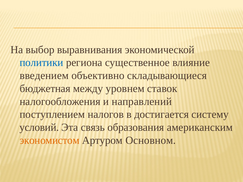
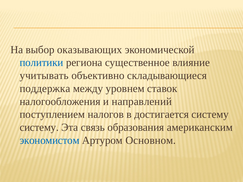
выравнивания: выравнивания -> оказывающих (90, 50)
введением: введением -> учитывать (44, 76)
бюджетная: бюджетная -> поддержка (45, 89)
условий: условий -> систему (39, 128)
экономистом colour: orange -> blue (50, 140)
